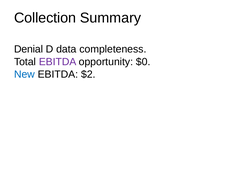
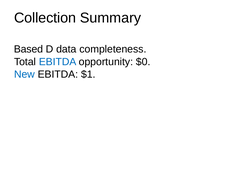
Denial: Denial -> Based (29, 49)
EBITDA colour: purple -> blue (58, 62)
$2: $2 -> $1 (88, 74)
